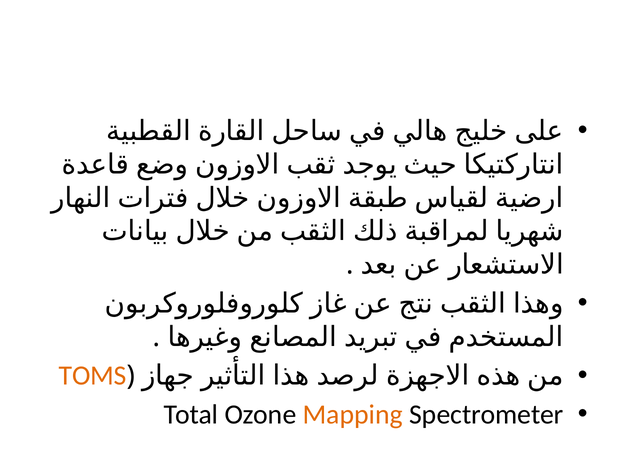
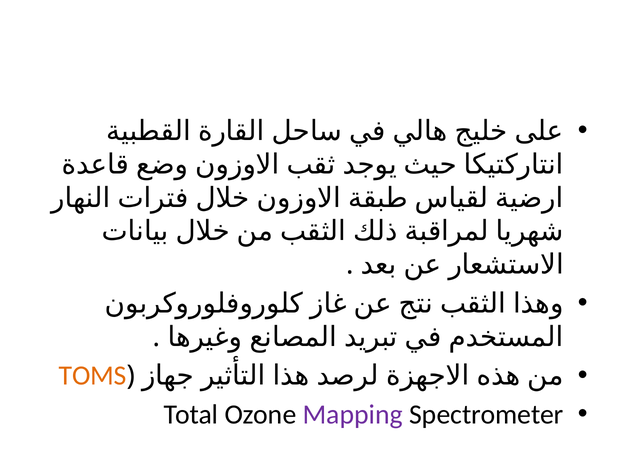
Mapping colour: orange -> purple (353, 415)
